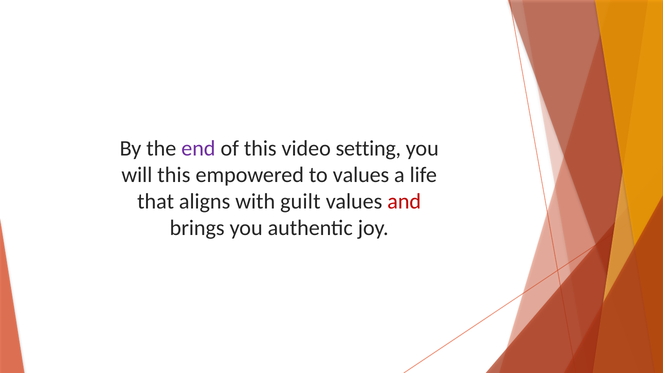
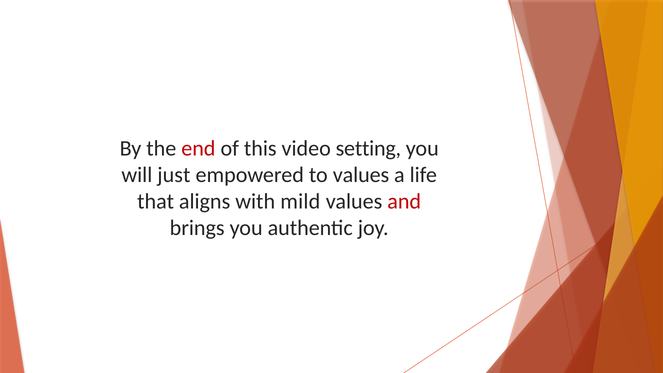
end colour: purple -> red (198, 148)
will this: this -> just (174, 175)
guilt: guilt -> mild (300, 201)
